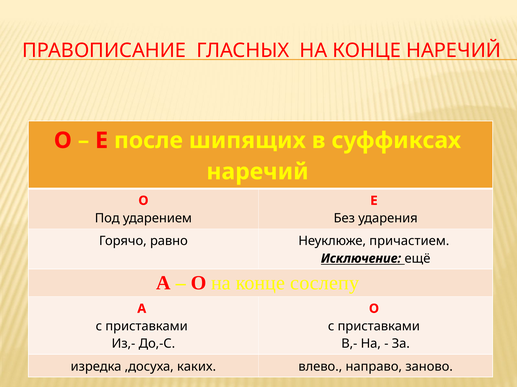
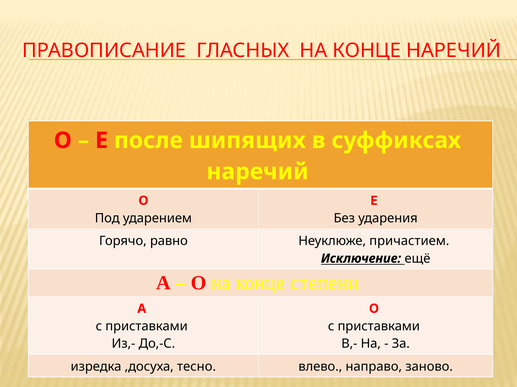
сослепу: сослепу -> степени (325, 284)
каких: каких -> тесно (196, 367)
